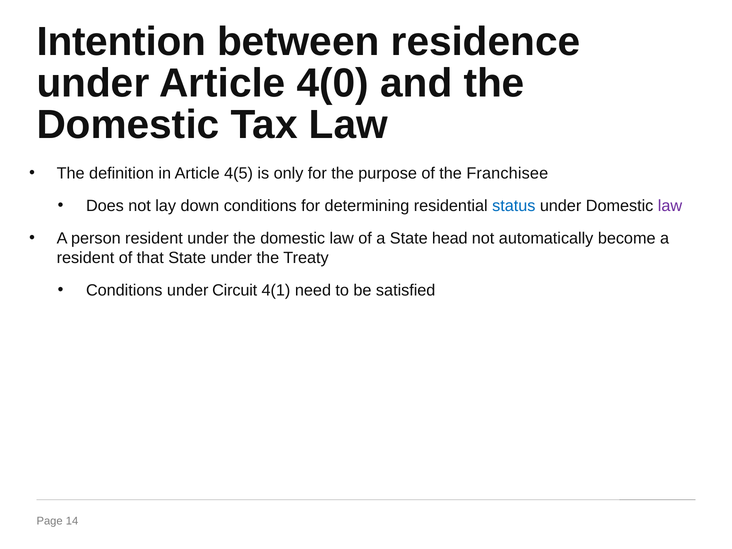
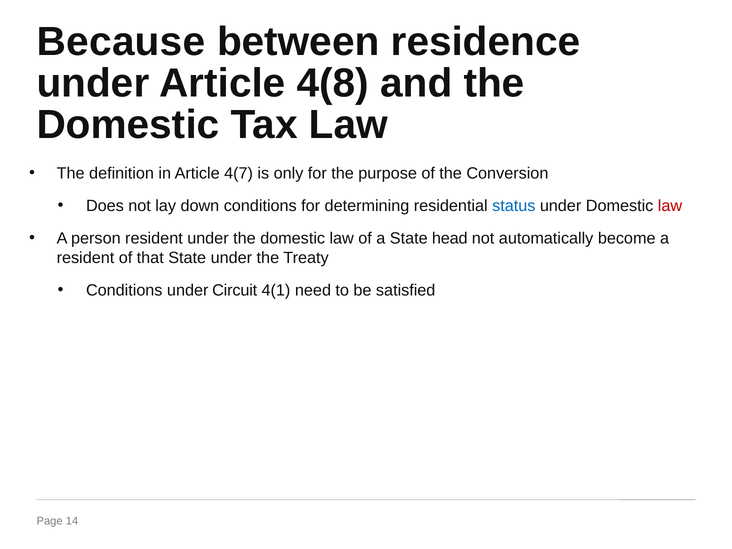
Intention: Intention -> Because (121, 42)
4(0: 4(0 -> 4(8 (333, 83)
4(5: 4(5 -> 4(7 (239, 173)
Franchisee: Franchisee -> Conversion (507, 173)
law colour: purple -> red (670, 206)
